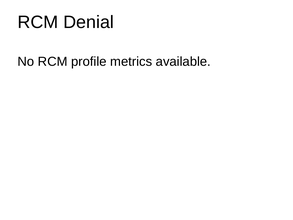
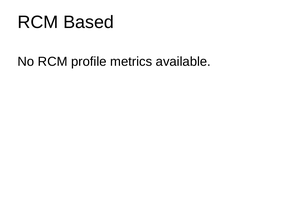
Denial: Denial -> Based (89, 22)
